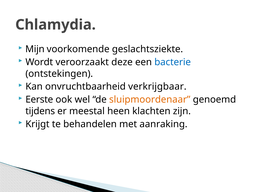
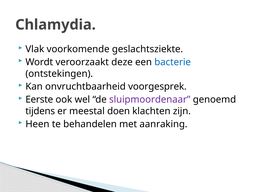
Mijn: Mijn -> Vlak (35, 49)
verkrijgbaar: verkrijgbaar -> voorgesprek (157, 86)
sluipmoordenaar colour: orange -> purple (150, 99)
heen: heen -> doen (119, 111)
Krijgt: Krijgt -> Heen (37, 124)
